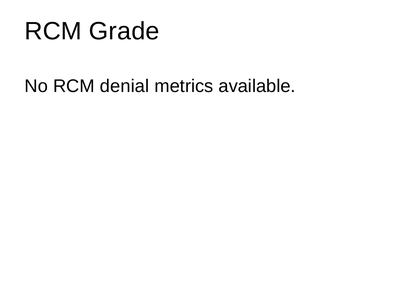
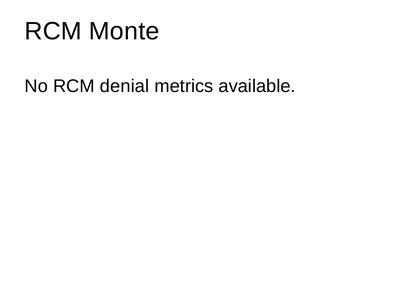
Grade: Grade -> Monte (124, 31)
